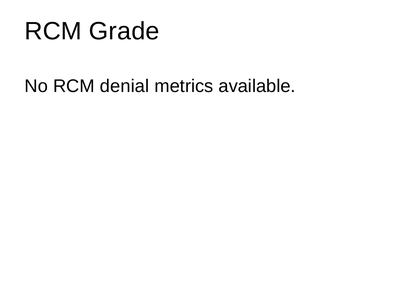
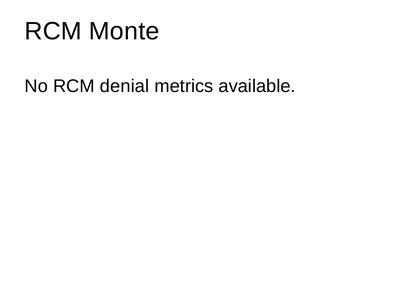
Grade: Grade -> Monte (124, 31)
